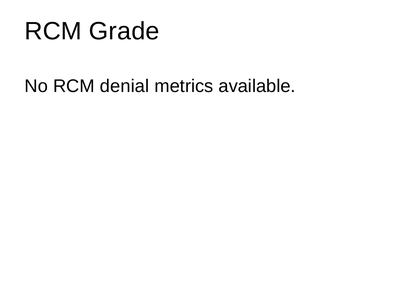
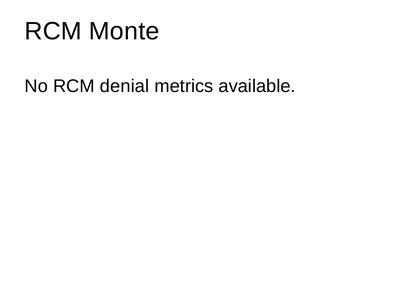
Grade: Grade -> Monte (124, 31)
